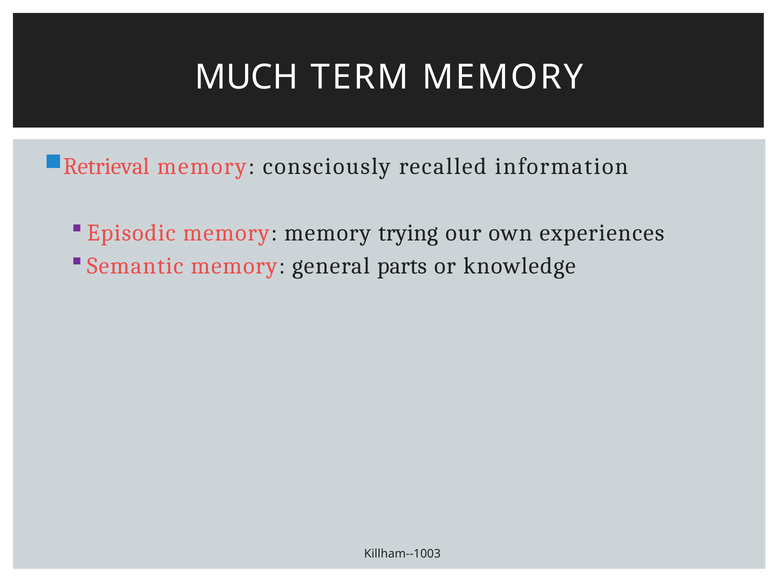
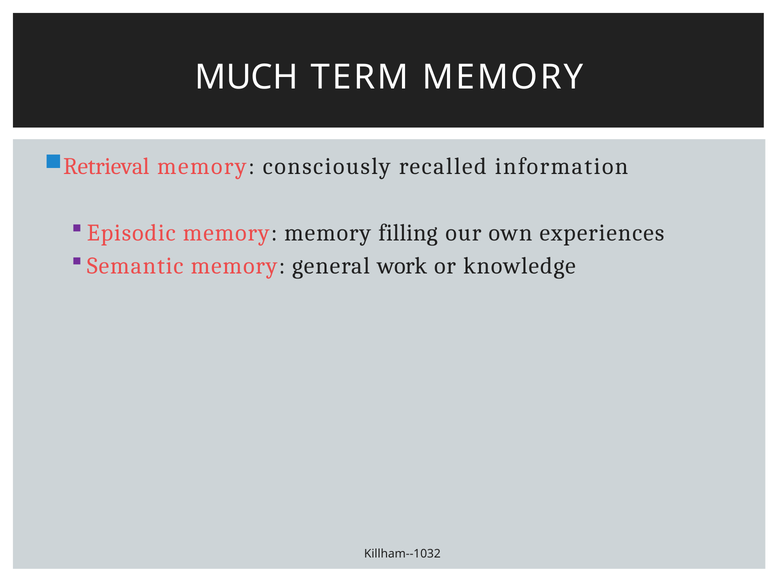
trying: trying -> filling (408, 233)
parts: parts -> work (402, 266)
Killham--1003: Killham--1003 -> Killham--1032 (402, 554)
